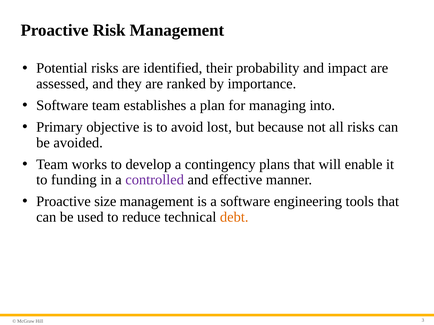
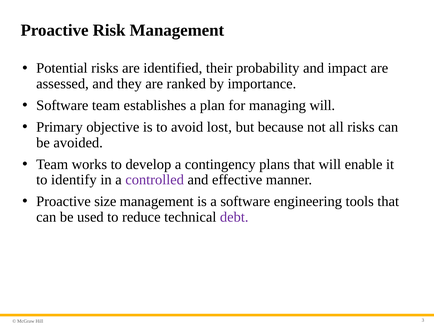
managing into: into -> will (322, 106)
funding: funding -> identify (74, 180)
debt colour: orange -> purple (234, 217)
